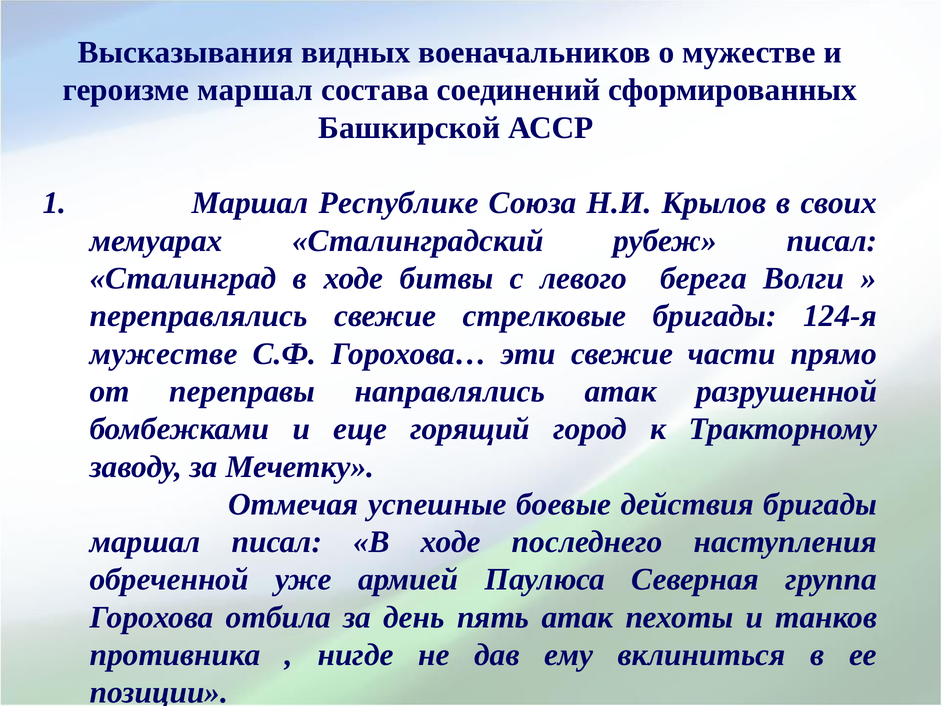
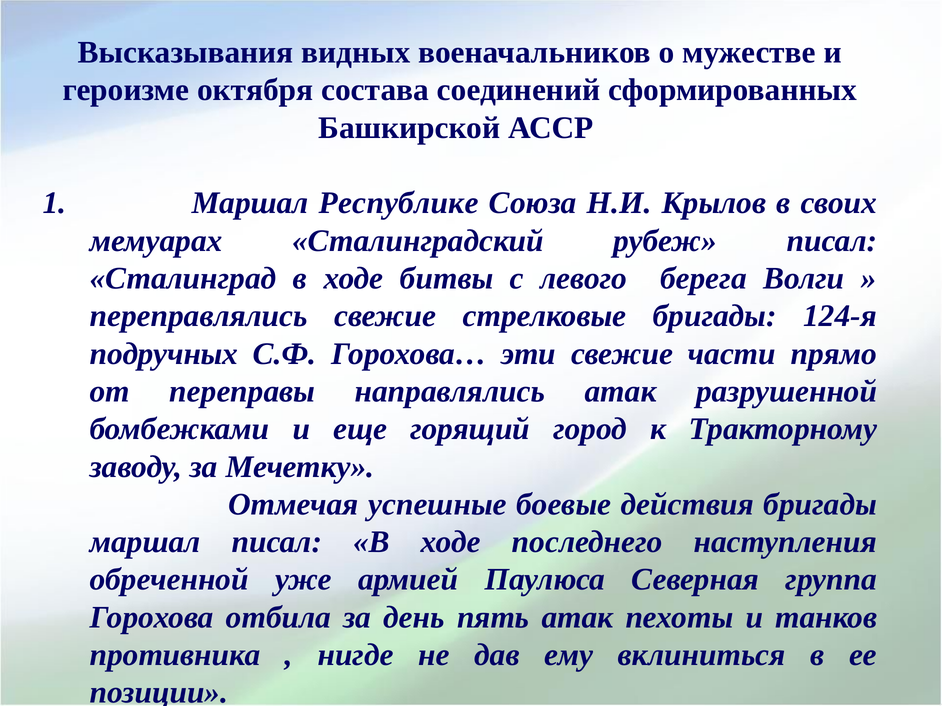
героизме маршал: маршал -> октября (255, 90)
мужестве: мужестве -> подручных (164, 354)
